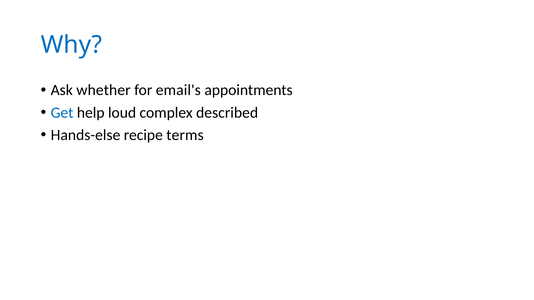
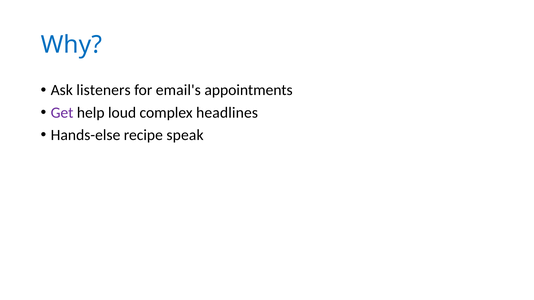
whether: whether -> listeners (104, 90)
Get colour: blue -> purple (62, 113)
described: described -> headlines (227, 113)
terms: terms -> speak (185, 135)
